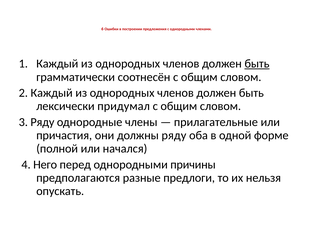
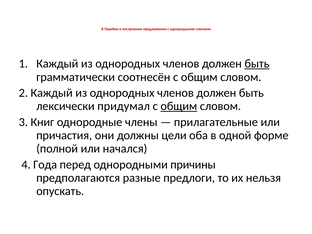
общим underline: none -> present (179, 106)
3 Ряду: Ряду -> Книг (42, 122)
должны ряду: ряду -> цели (174, 135)
Него: Него -> Года (45, 165)
